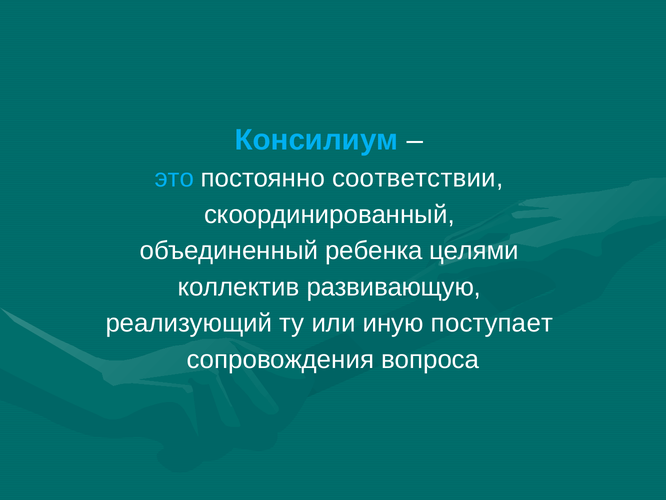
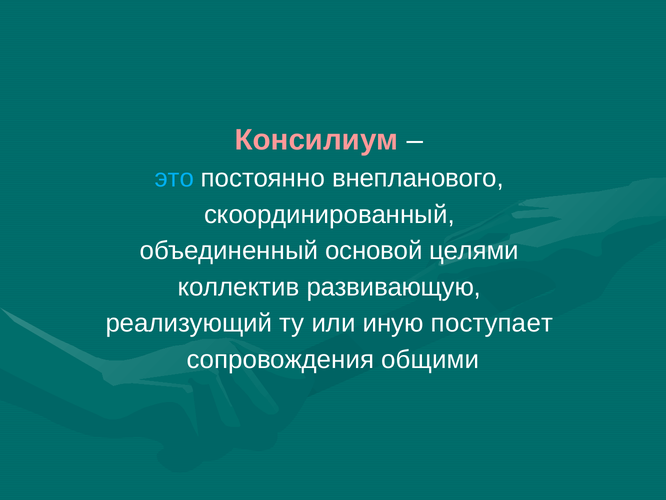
Консилиум colour: light blue -> pink (316, 140)
соответствии: соответствии -> внепланового (418, 178)
ребенка: ребенка -> основой (374, 251)
вопроса: вопроса -> общими (430, 359)
